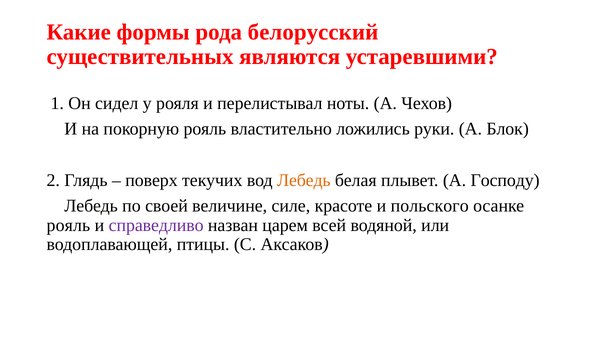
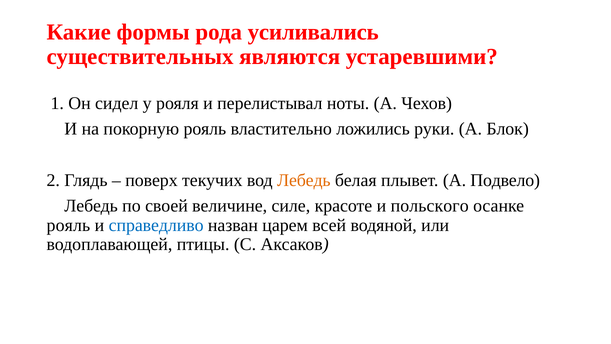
белорусский: белорусский -> усиливались (313, 32)
Господу: Господу -> Подвело (505, 180)
справедливо colour: purple -> blue (156, 225)
